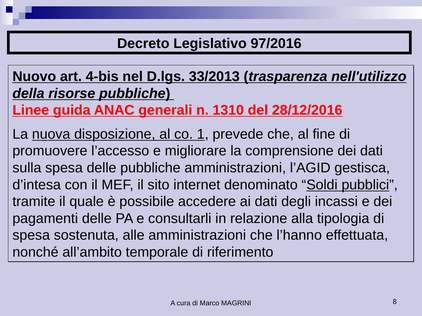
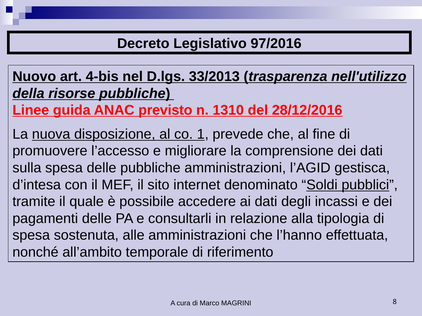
generali: generali -> previsto (165, 110)
